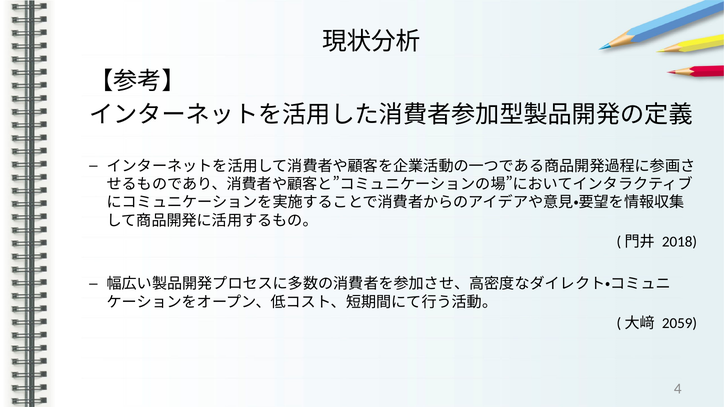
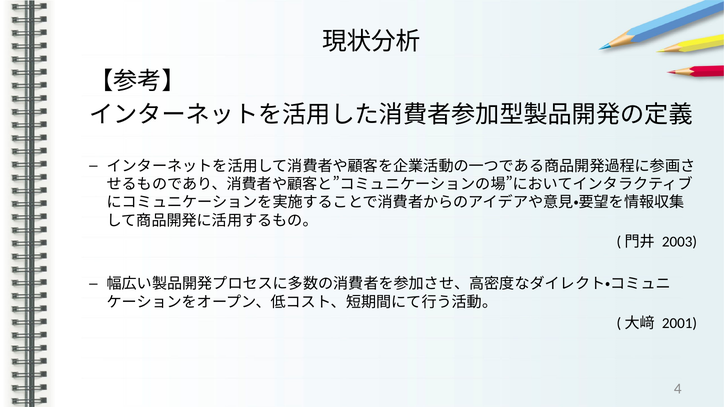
2018: 2018 -> 2003 (679, 242)
2059: 2059 -> 2001 (679, 323)
